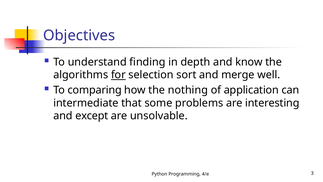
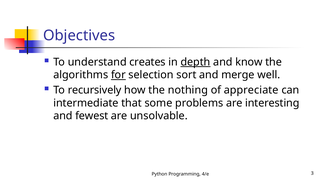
finding: finding -> creates (148, 62)
depth underline: none -> present (195, 62)
comparing: comparing -> recursively (95, 90)
application: application -> appreciate (251, 90)
except: except -> fewest (92, 116)
